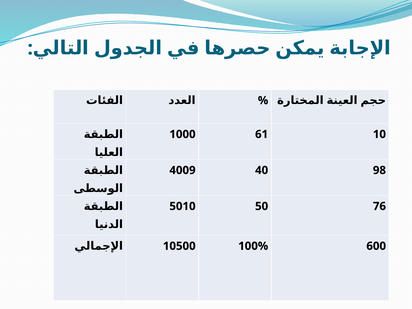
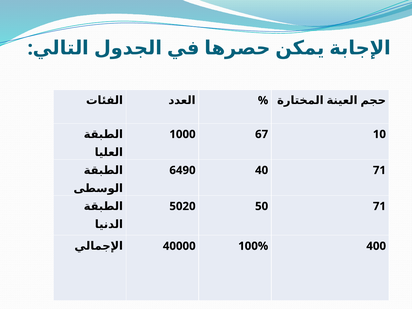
61: 61 -> 67 (262, 134)
4009: 4009 -> 6490 (182, 170)
40 98: 98 -> 71 (379, 170)
5010: 5010 -> 5020 (182, 206)
50 76: 76 -> 71 (379, 206)
10500: 10500 -> 40000 (179, 246)
600: 600 -> 400 (376, 246)
